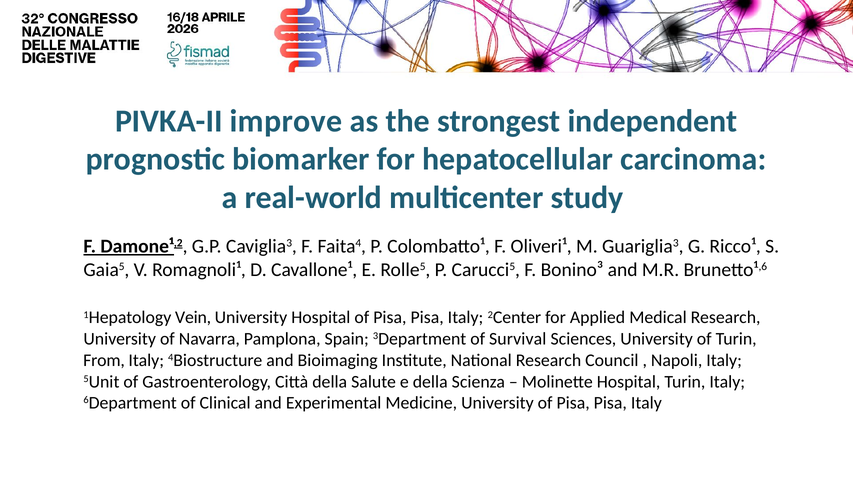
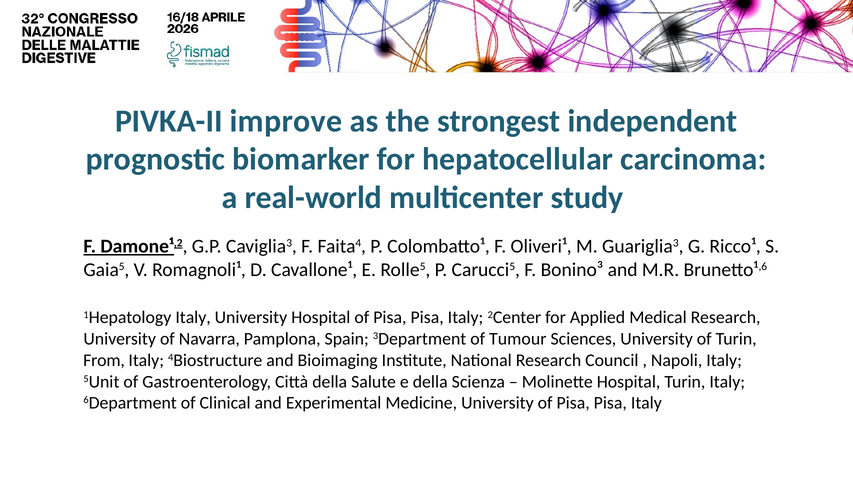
1Hepatology Vein: Vein -> Italy (193, 317)
Survival: Survival -> Tumour (518, 339)
